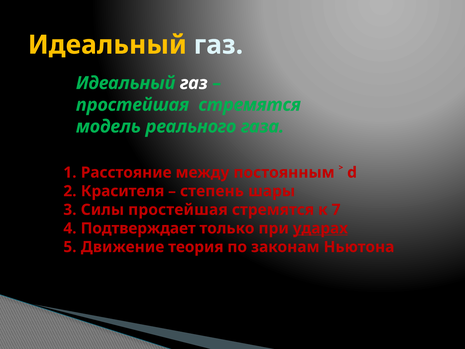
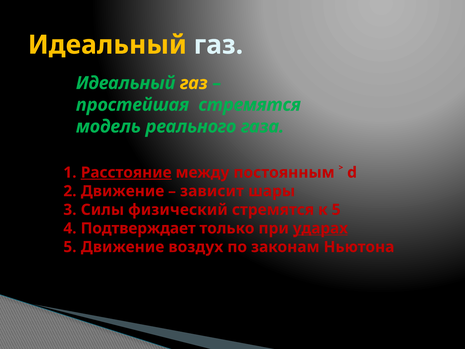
газ colour: white -> yellow (194, 83)
Расстояние underline: none -> present (126, 172)
Красителя: Красителя -> Движение (123, 191)
степень: степень -> зависит (212, 191)
Силы простейшая: простейшая -> физический (178, 210)
к 7: 7 -> 5 (336, 210)
теория: теория -> воздух (196, 247)
